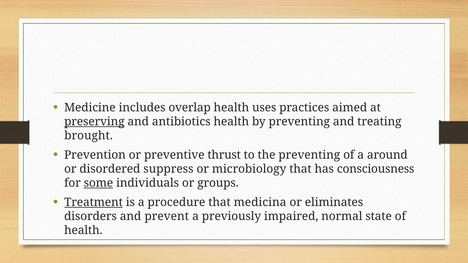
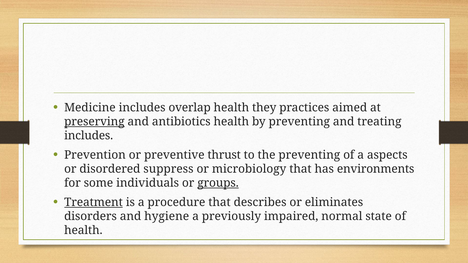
uses: uses -> they (264, 108)
brought: brought -> includes (89, 136)
around: around -> aspects (387, 155)
consciousness: consciousness -> environments (376, 169)
some underline: present -> none (98, 183)
groups underline: none -> present (218, 183)
medicina: medicina -> describes (260, 203)
prevent: prevent -> hygiene (167, 217)
